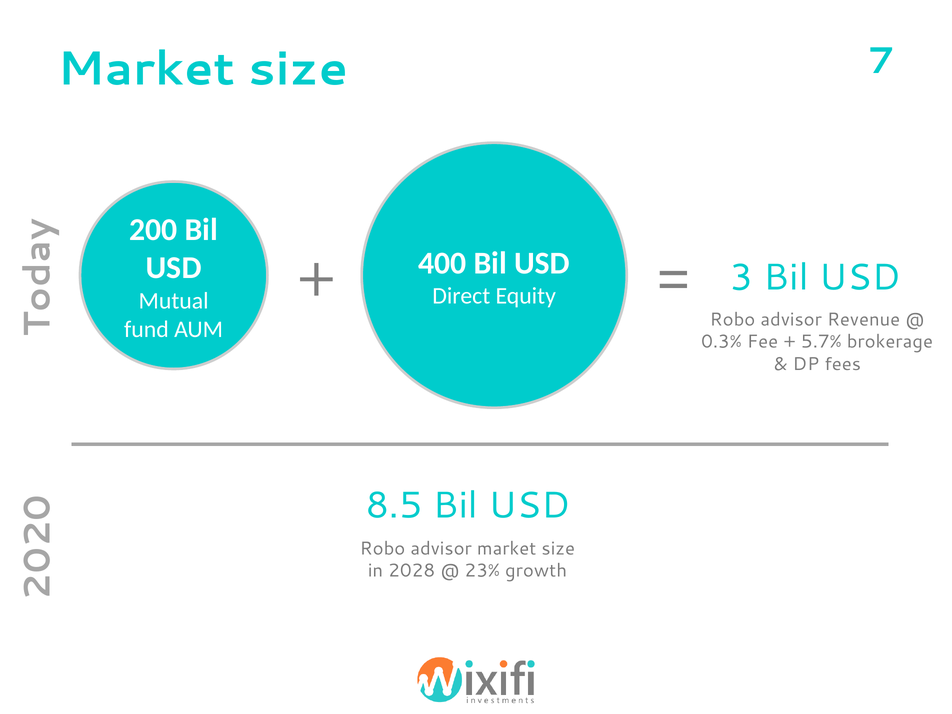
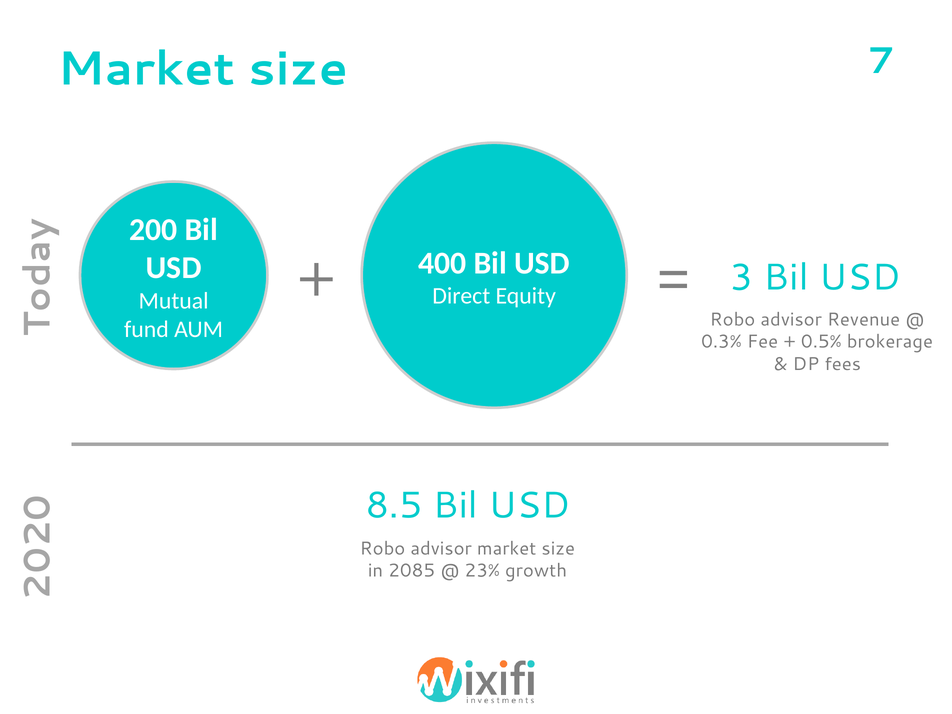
5.7%: 5.7% -> 0.5% (821, 342)
2028: 2028 -> 2085 (412, 571)
